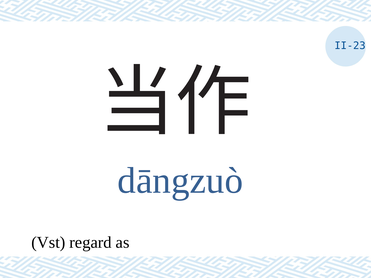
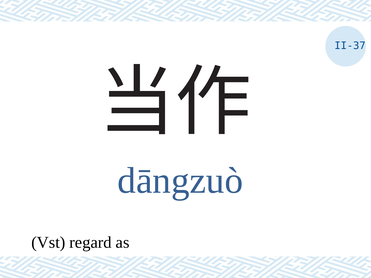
II-23: II-23 -> II-37 (350, 46)
